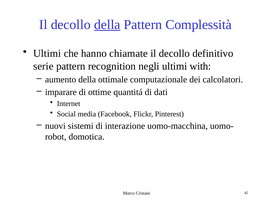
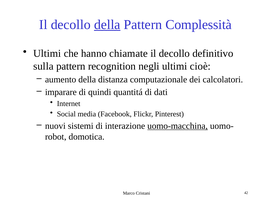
serie: serie -> sulla (43, 66)
with: with -> cioè (200, 66)
ottimale: ottimale -> distanza (113, 80)
ottime: ottime -> quindi (100, 92)
uomo-macchina underline: none -> present (178, 126)
